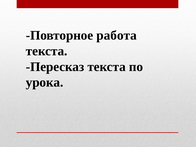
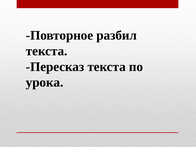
работа: работа -> разбил (117, 35)
